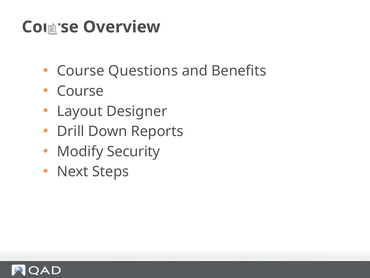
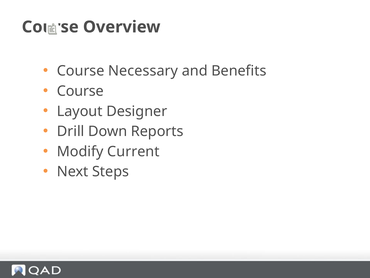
Questions: Questions -> Necessary (143, 71)
Security: Security -> Current (133, 151)
